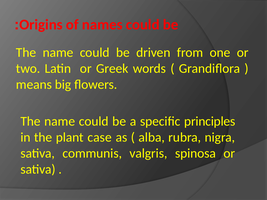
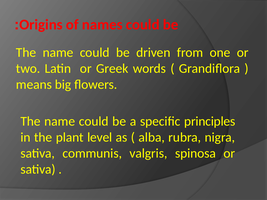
case: case -> level (100, 138)
